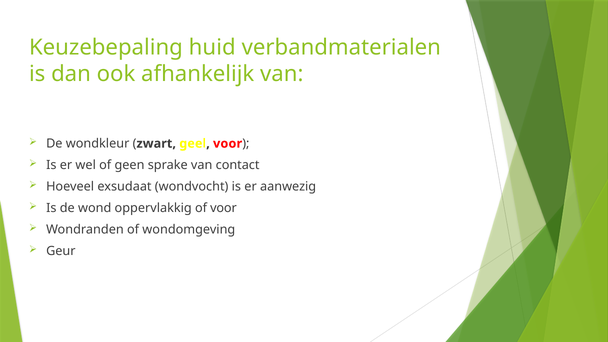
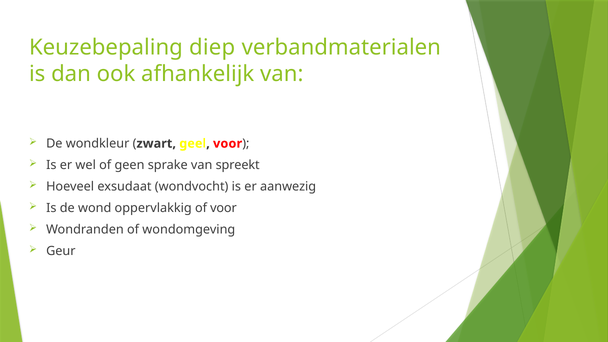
huid: huid -> diep (212, 47)
contact: contact -> spreekt (238, 165)
